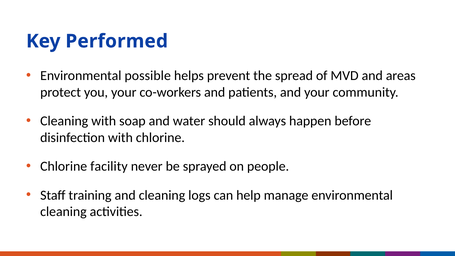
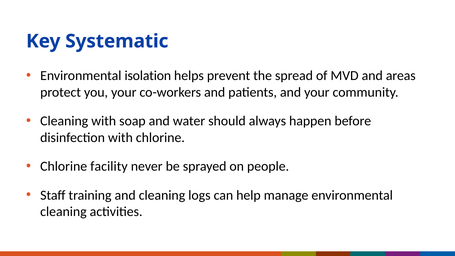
Performed: Performed -> Systematic (117, 41)
possible: possible -> isolation (148, 76)
